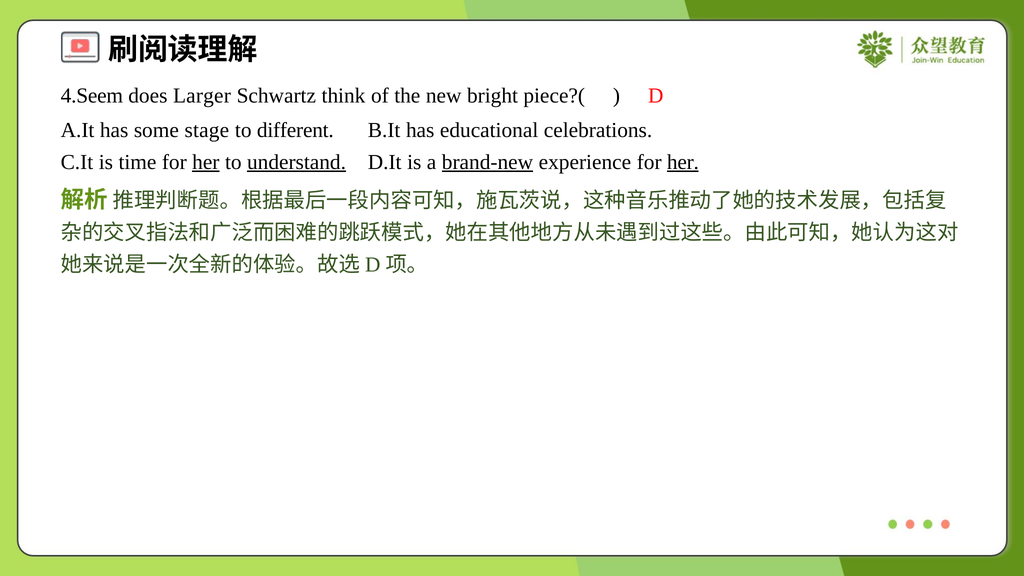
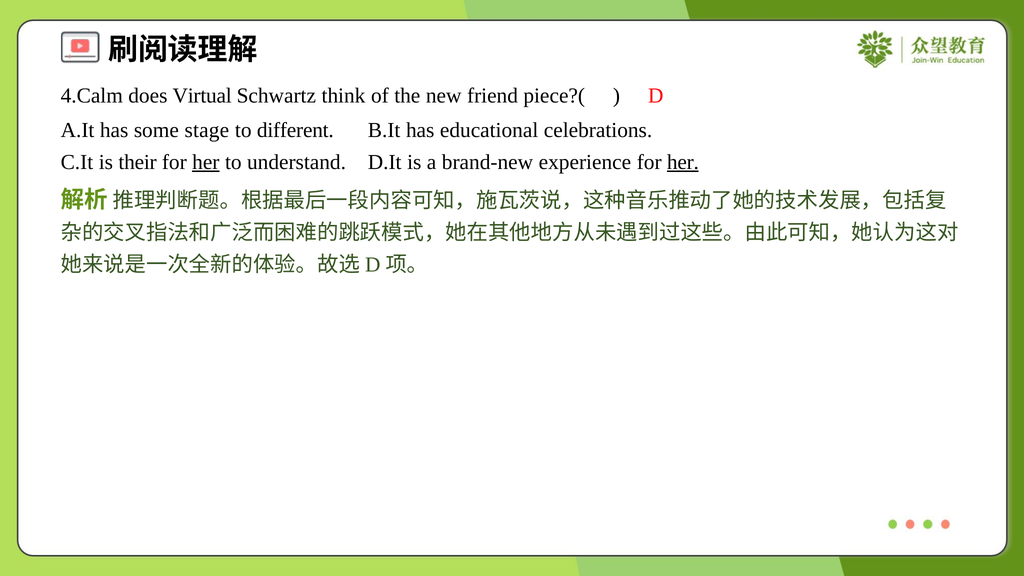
4.Seem: 4.Seem -> 4.Calm (92, 96)
Larger: Larger -> Virtual (202, 96)
bright: bright -> friend (492, 96)
time: time -> their (138, 162)
understand underline: present -> none (297, 162)
brand-new underline: present -> none (487, 162)
